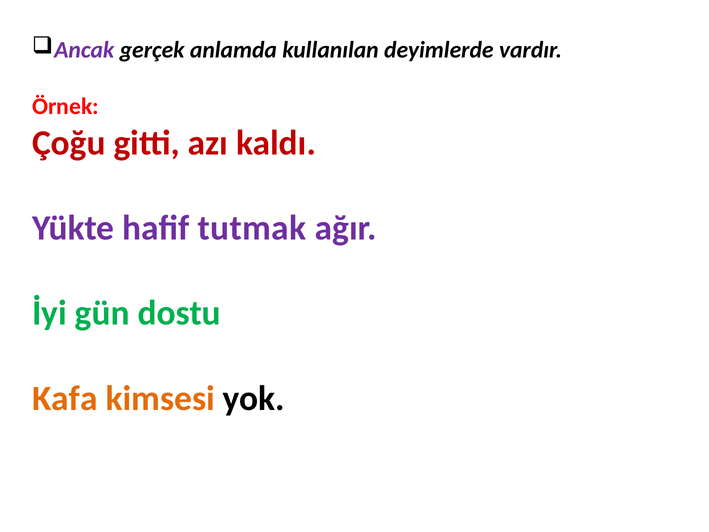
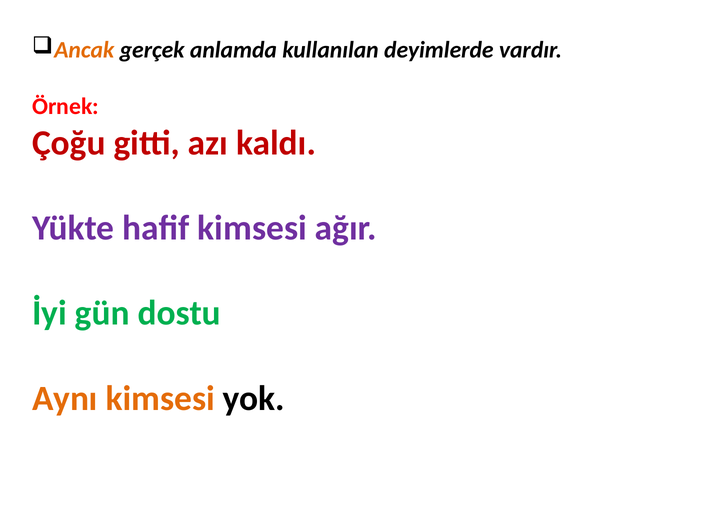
Ancak colour: purple -> orange (84, 50)
hafif tutmak: tutmak -> kimsesi (252, 228)
Kafa: Kafa -> Aynı (65, 398)
